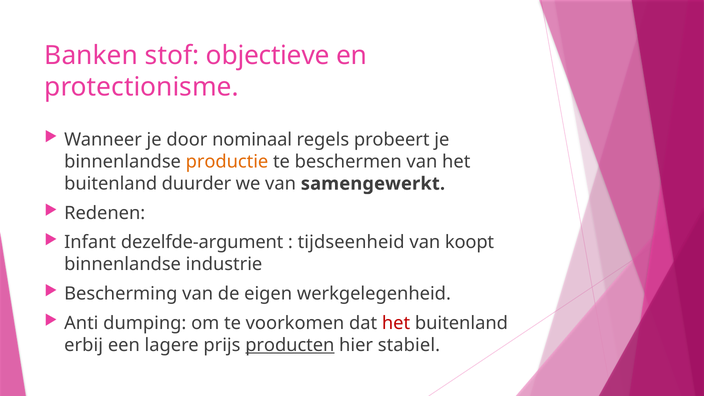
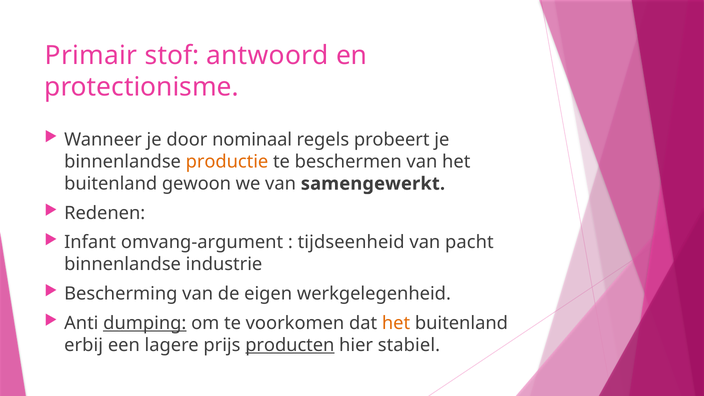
Banken: Banken -> Primair (91, 56)
objectieve: objectieve -> antwoord (268, 56)
duurder: duurder -> gewoon (196, 184)
dezelfde-argument: dezelfde-argument -> omvang-argument (202, 242)
koopt: koopt -> pacht (469, 242)
dumping underline: none -> present (145, 323)
het colour: red -> orange (396, 323)
